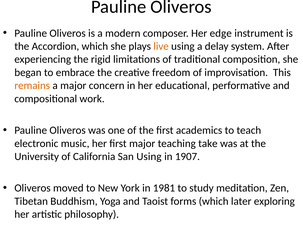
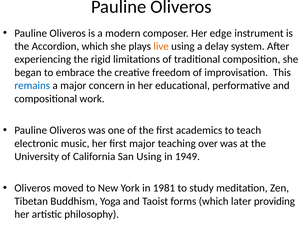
remains colour: orange -> blue (32, 86)
take: take -> over (208, 144)
1907: 1907 -> 1949 (187, 157)
exploring: exploring -> providing (274, 201)
